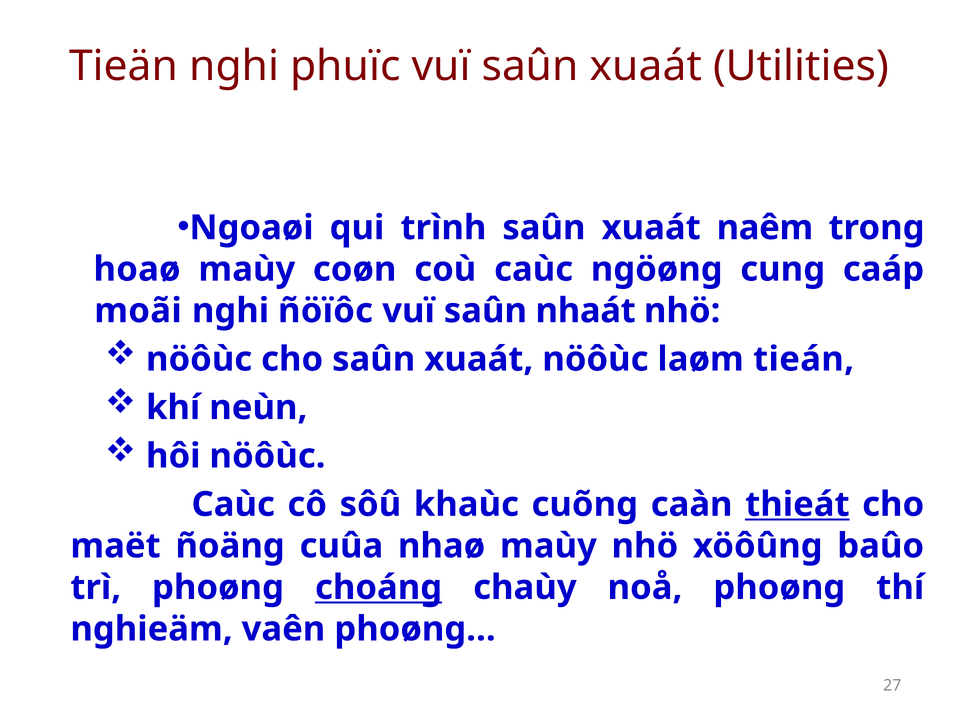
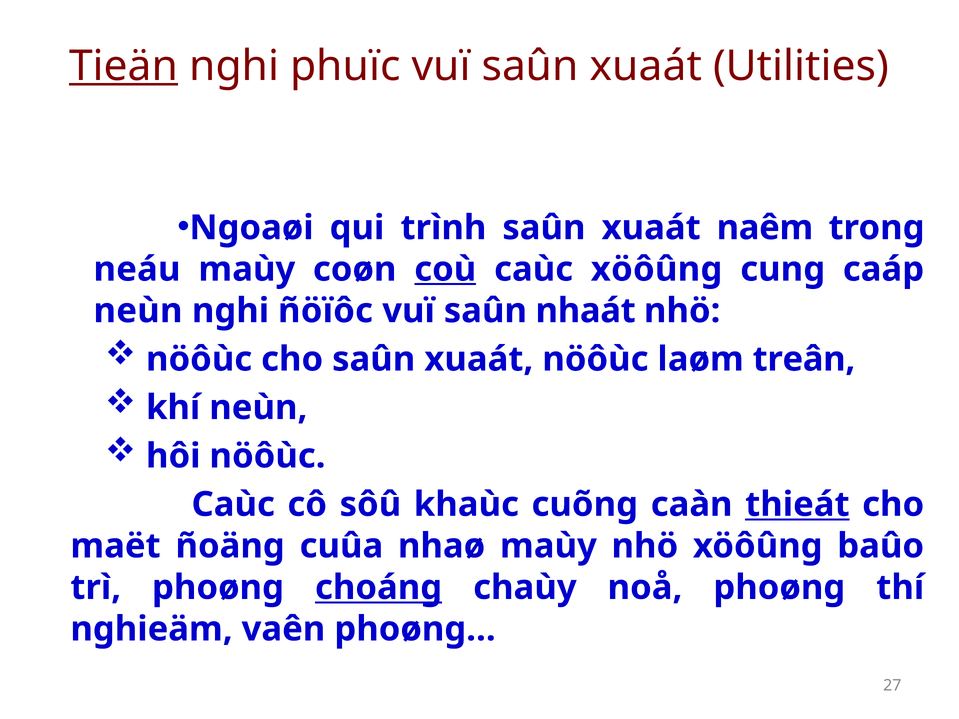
Tieän underline: none -> present (124, 66)
hoaø: hoaø -> neáu (137, 269)
coù underline: none -> present (445, 269)
caùc ngöøng: ngöøng -> xöôûng (657, 269)
moãi: moãi -> neùn (138, 311)
tieán: tieán -> treân (804, 359)
